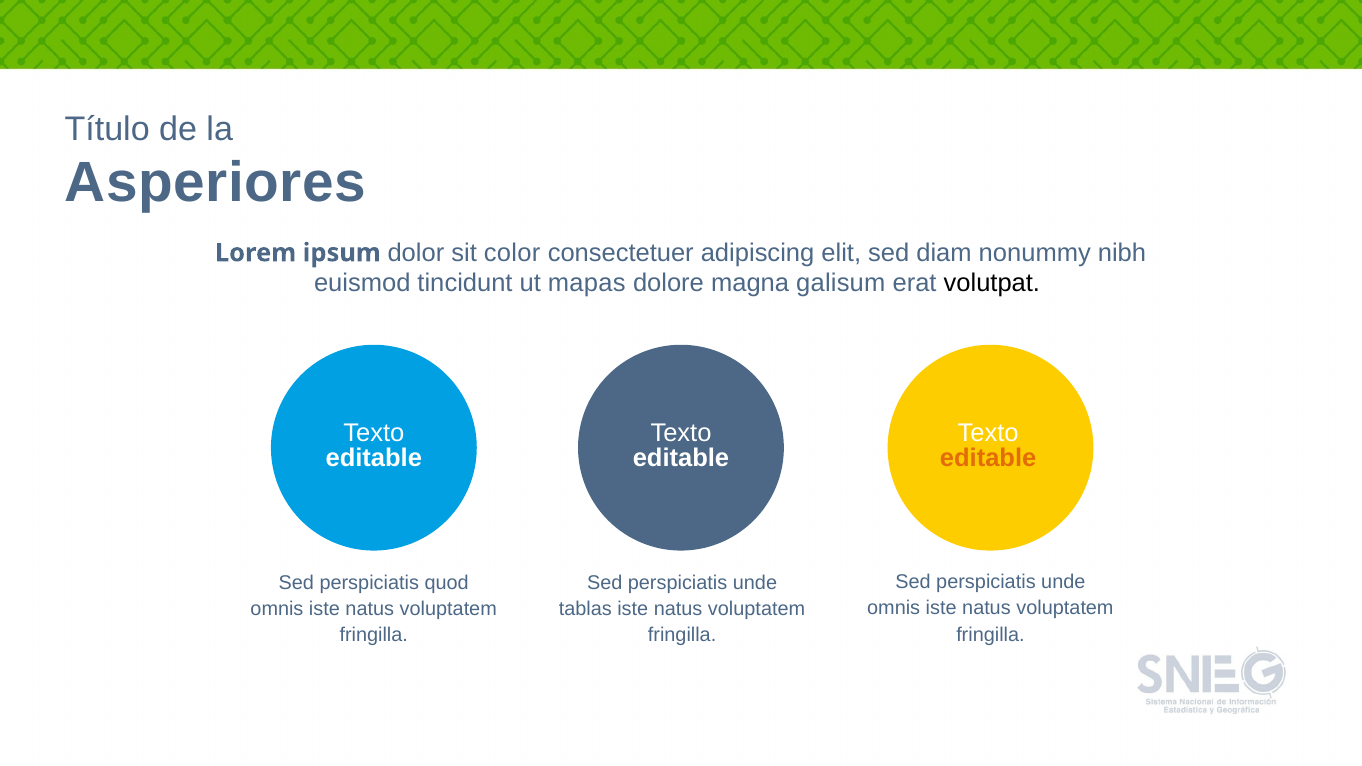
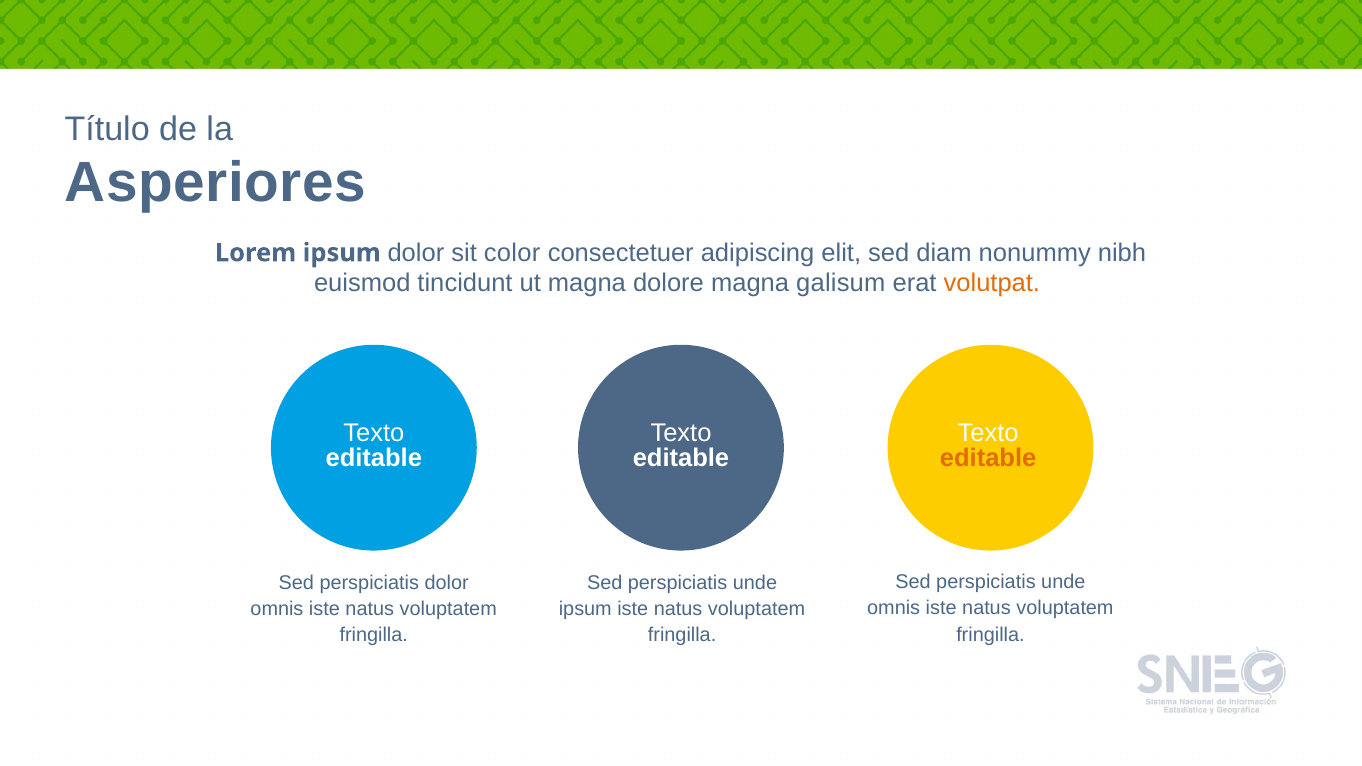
ut mapas: mapas -> magna (587, 284)
volutpat colour: black -> orange (992, 284)
perspiciatis quod: quod -> dolor (447, 583)
tablas: tablas -> ipsum (585, 609)
